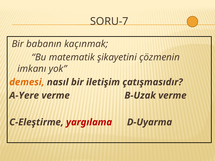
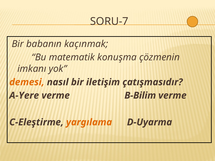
şikayetini: şikayetini -> konuşma (117, 57)
B-Uzak: B-Uzak -> B-Bilim (140, 96)
yargılama colour: red -> orange (89, 122)
